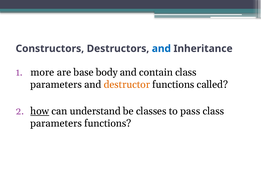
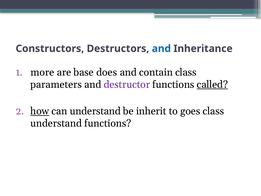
body: body -> does (107, 72)
destructor colour: orange -> purple (127, 84)
called underline: none -> present (212, 84)
classes: classes -> inherit (151, 111)
pass: pass -> goes (190, 111)
parameters: parameters -> understand (56, 123)
